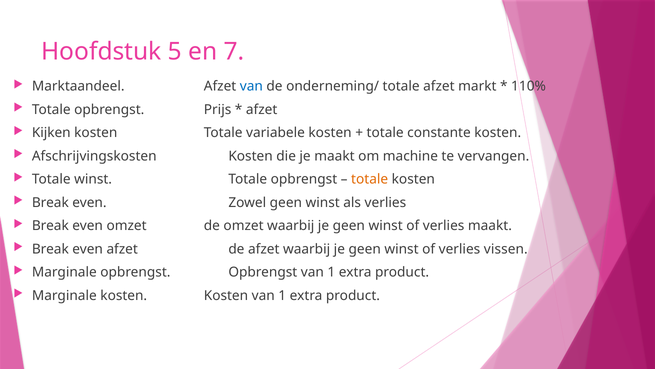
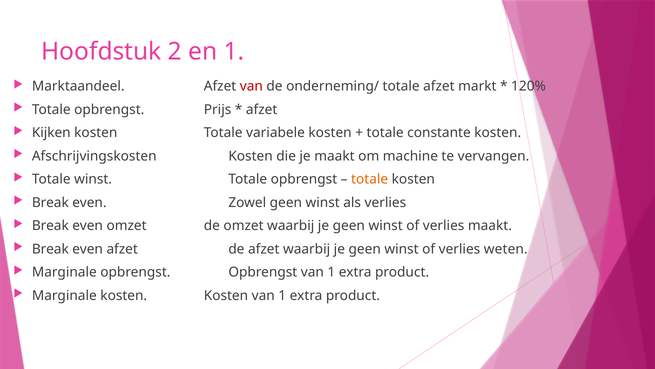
5: 5 -> 2 (175, 52)
en 7: 7 -> 1 (234, 52)
van colour: blue -> red (251, 86)
110%: 110% -> 120% (529, 86)
vissen: vissen -> weten (506, 249)
